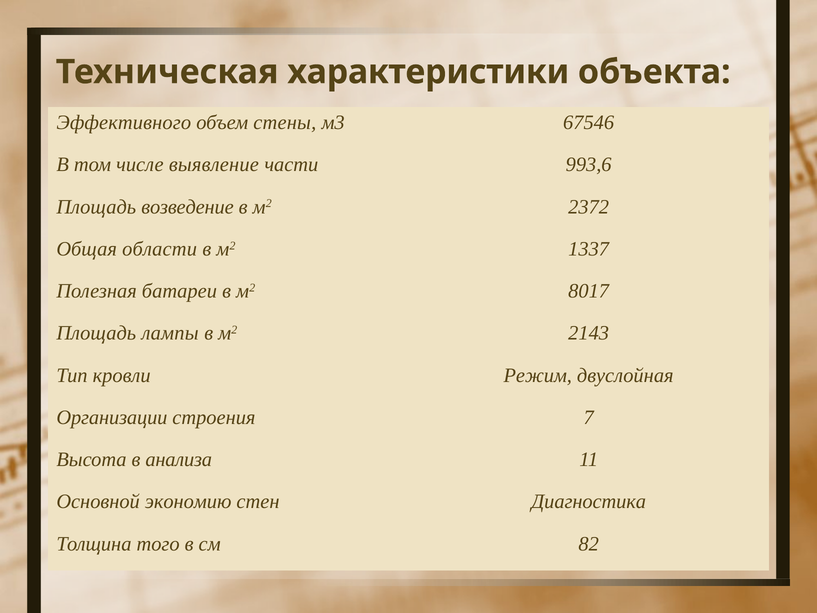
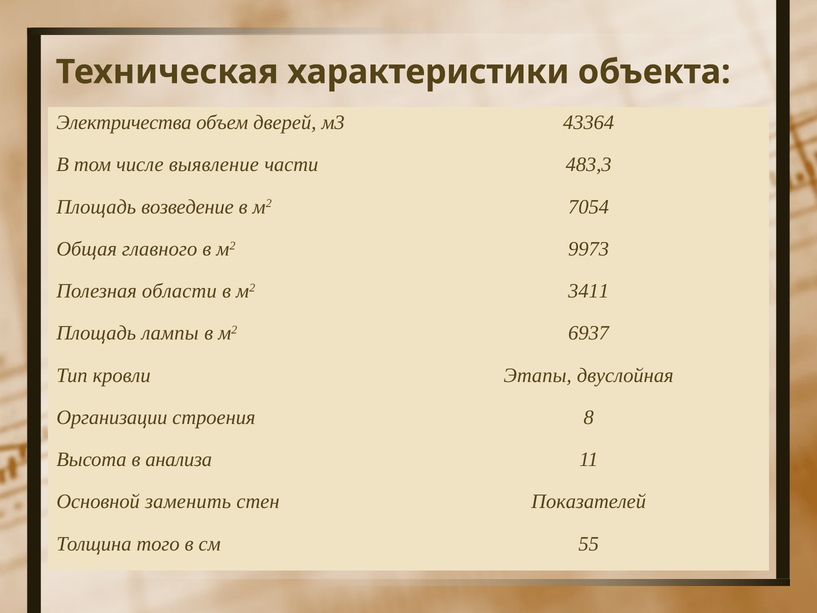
Эффективного: Эффективного -> Электричества (124, 123)
стены: стены -> дверей (285, 123)
67546: 67546 -> 43364 (589, 123)
993,6: 993,6 -> 483,3 (589, 165)
2372: 2372 -> 7054 (589, 207)
области: области -> главного (160, 249)
1337: 1337 -> 9973 (589, 249)
батареи: батареи -> области (179, 291)
8017: 8017 -> 3411 (589, 291)
2143: 2143 -> 6937 (589, 333)
Режим: Режим -> Этапы (538, 375)
7: 7 -> 8 (589, 417)
экономию: экономию -> заменить (188, 501)
Диагностика: Диагностика -> Показателей (589, 501)
82: 82 -> 55 (589, 544)
